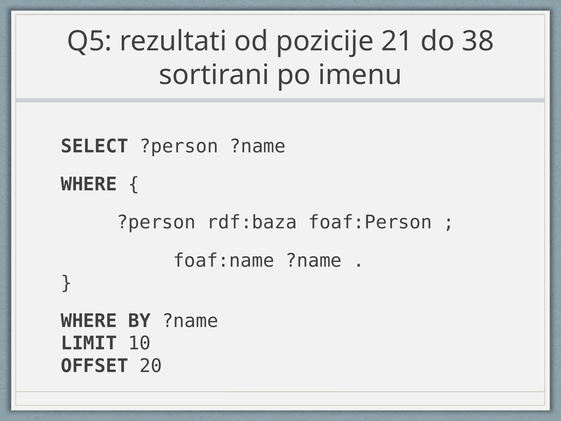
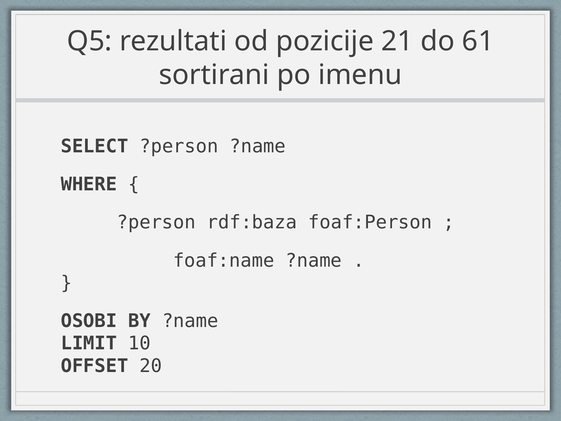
38: 38 -> 61 (478, 41)
WHERE: WHERE -> OSOBI (89, 321)
